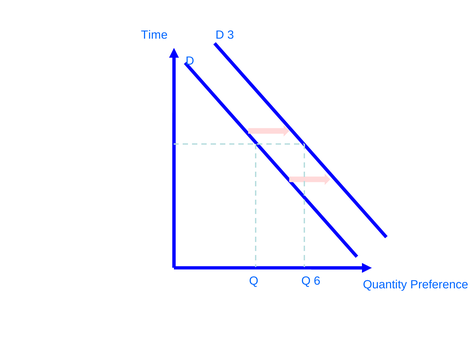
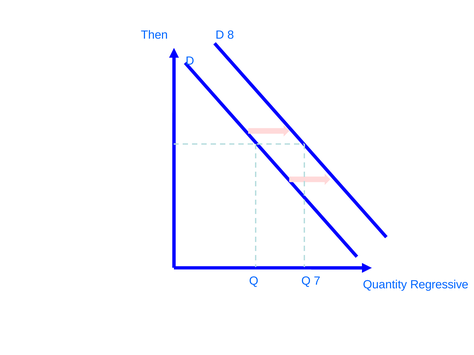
Time: Time -> Then (154, 35)
3: 3 -> 8 (231, 35)
6: 6 -> 7 (317, 281)
Preference: Preference -> Regressive (439, 285)
